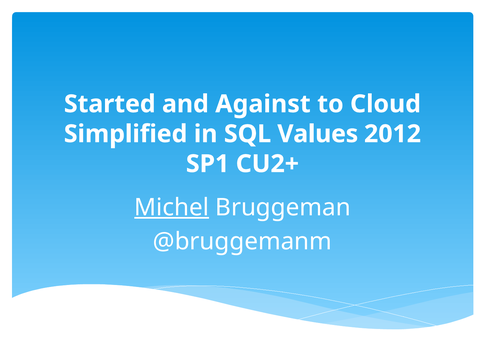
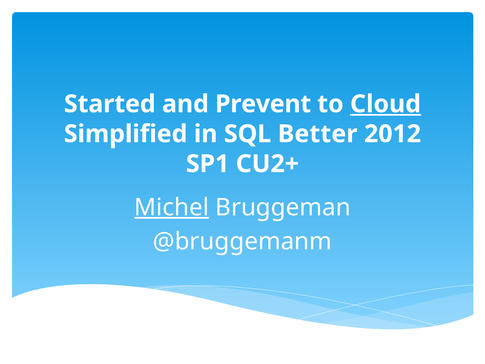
Against: Against -> Prevent (263, 104)
Cloud underline: none -> present (386, 104)
Values: Values -> Better (318, 134)
